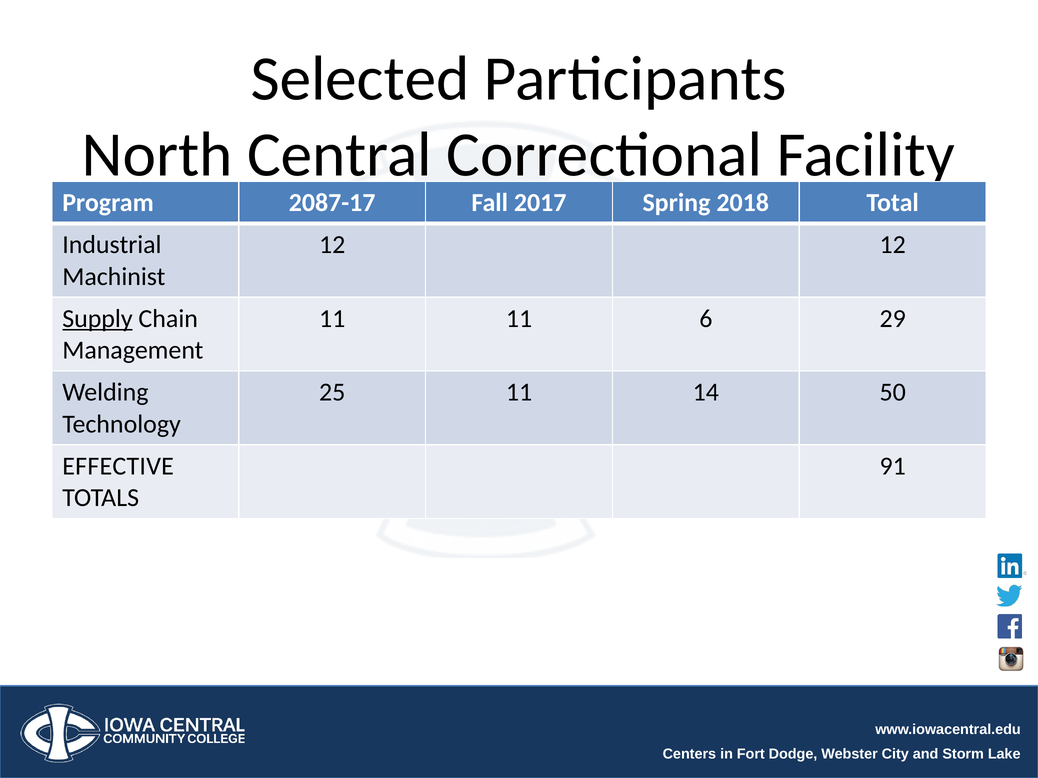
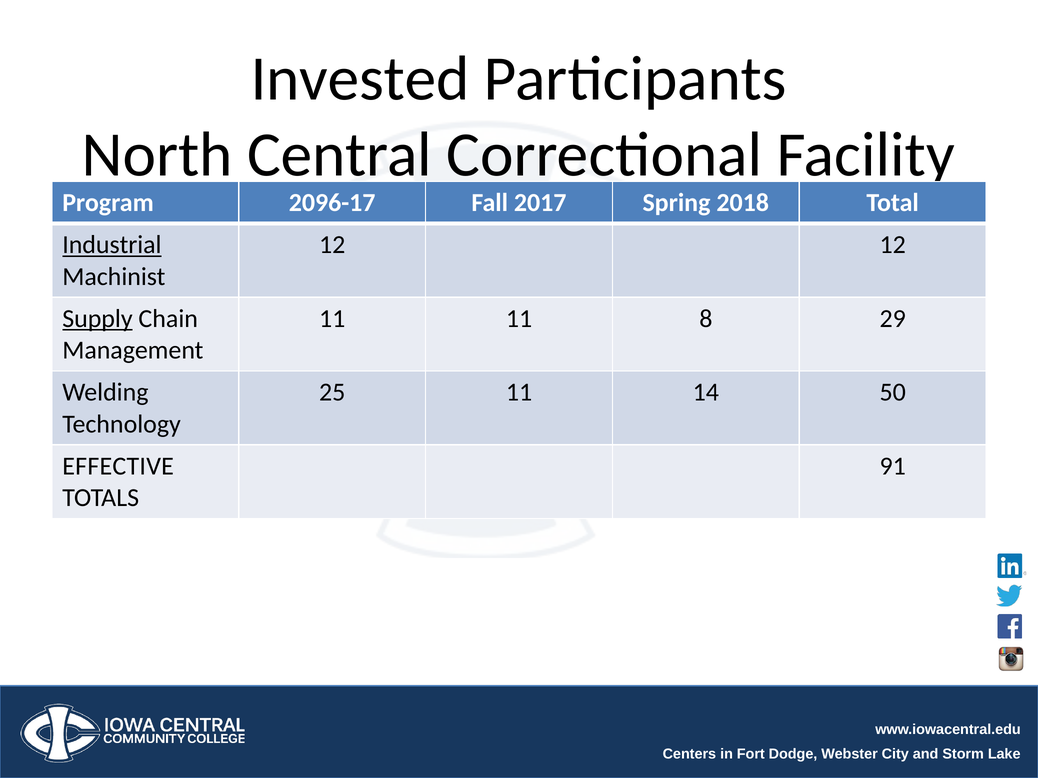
Selected: Selected -> Invested (360, 79)
2087-17: 2087-17 -> 2096-17 (332, 203)
Industrial underline: none -> present (112, 245)
6: 6 -> 8 (706, 319)
